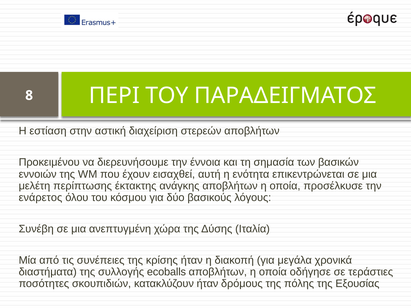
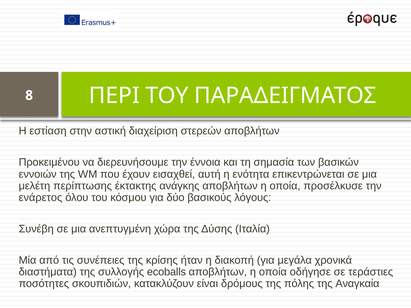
κατακλύζουν ήταν: ήταν -> είναι (207, 284)
Εξουσίας: Εξουσίας -> Αναγκαία (357, 284)
